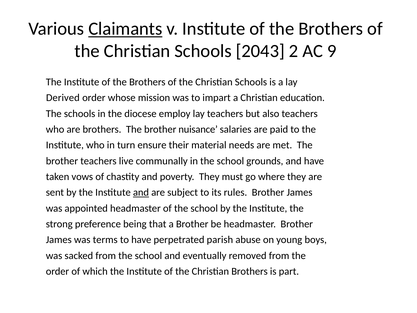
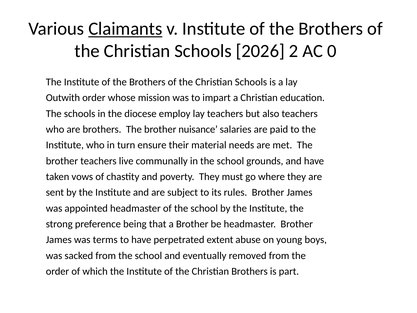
2043: 2043 -> 2026 (260, 51)
9: 9 -> 0 (332, 51)
Derived: Derived -> Outwith (63, 98)
and underline: present -> none (141, 192)
parish: parish -> extent (220, 240)
